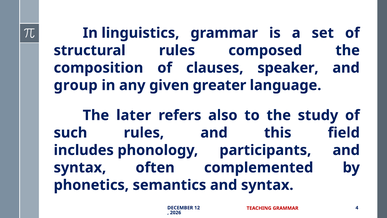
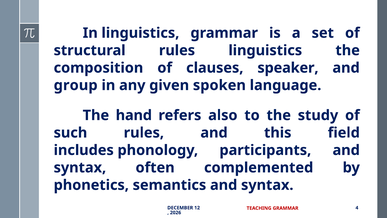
rules composed: composed -> linguistics (265, 50)
greater: greater -> spoken (219, 85)
later: later -> hand (134, 115)
